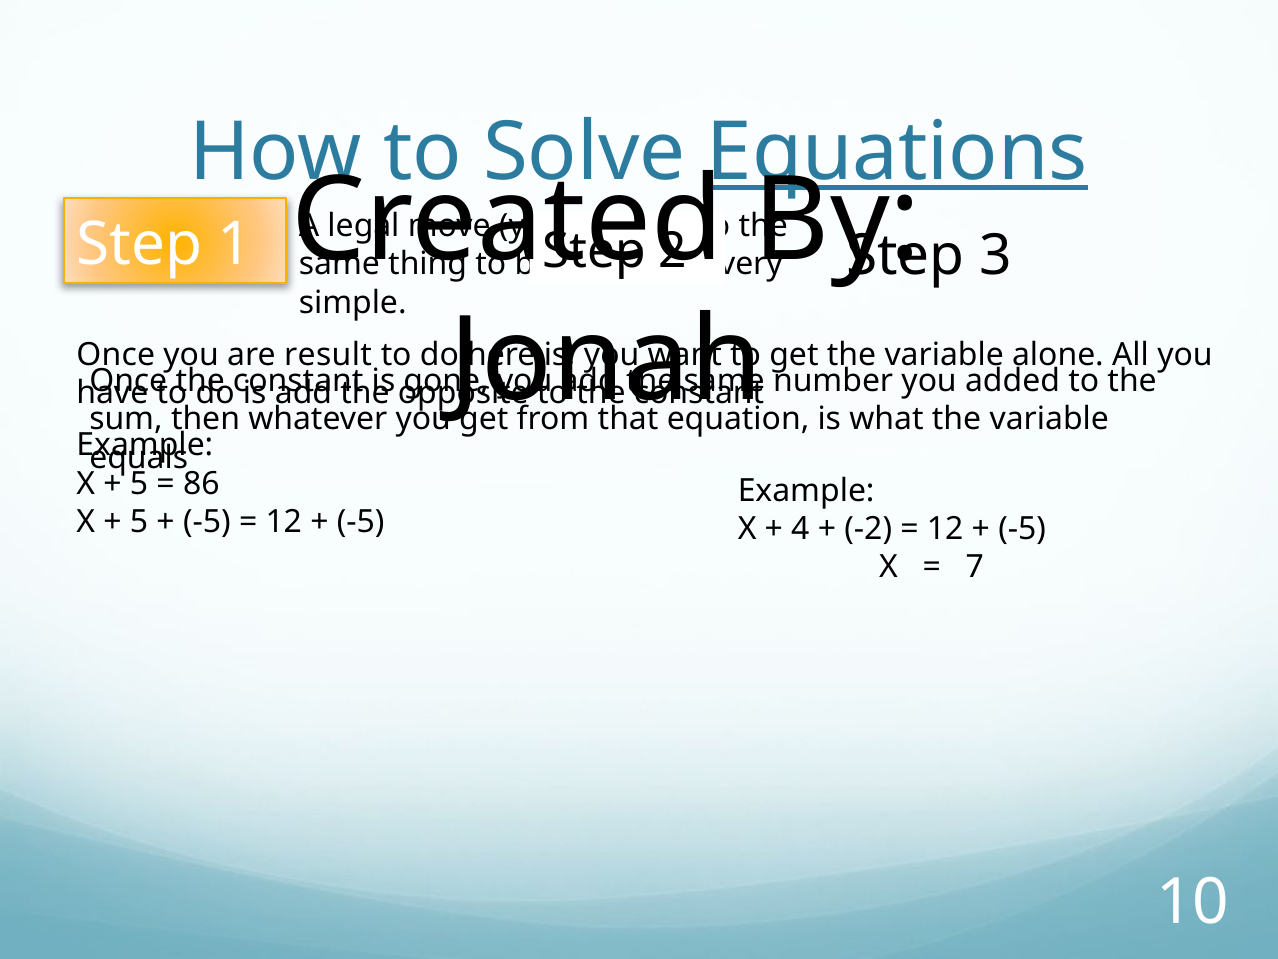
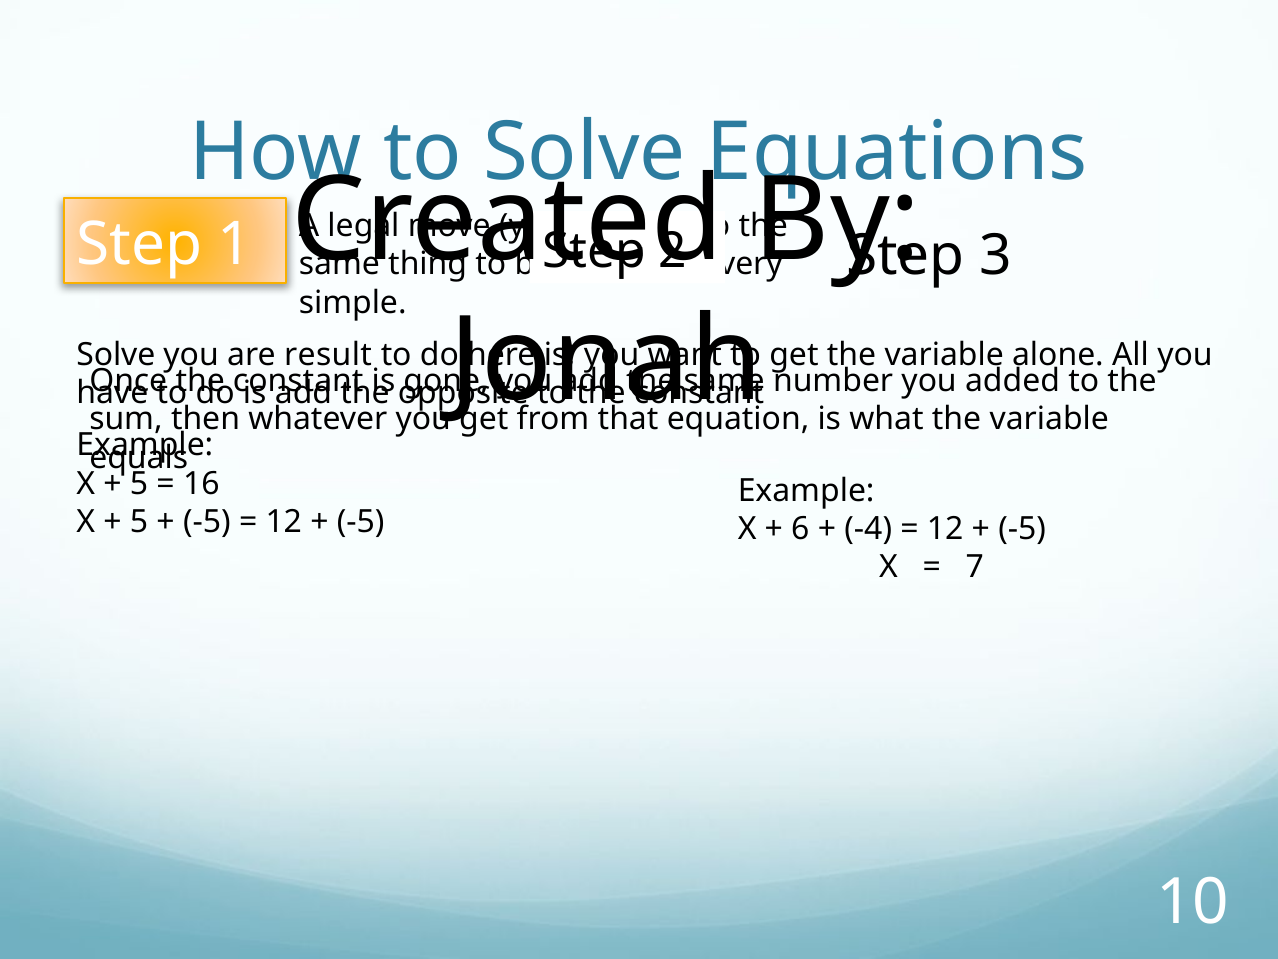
Equations underline: present -> none (897, 152)
Once: Once -> Solve (116, 355)
86: 86 -> 16 (201, 483)
4: 4 -> 6 (800, 529)
-2: -2 -> -4 (868, 529)
